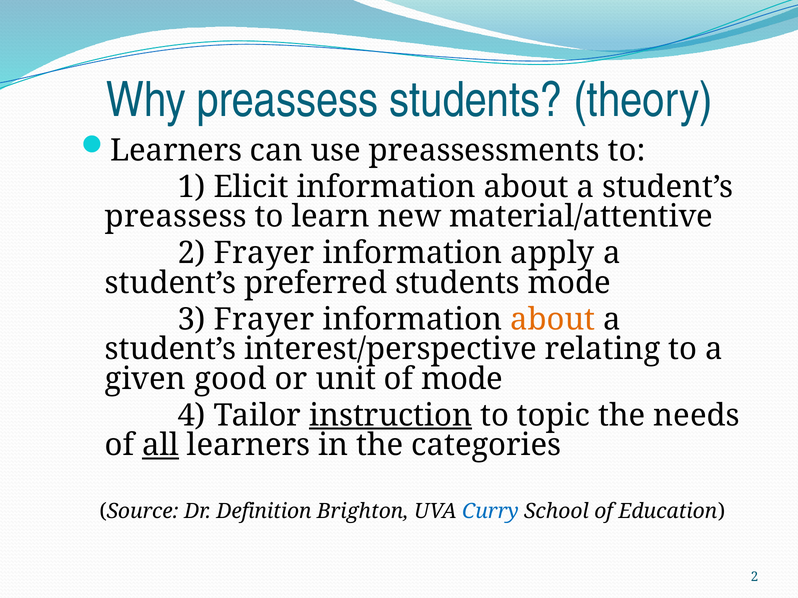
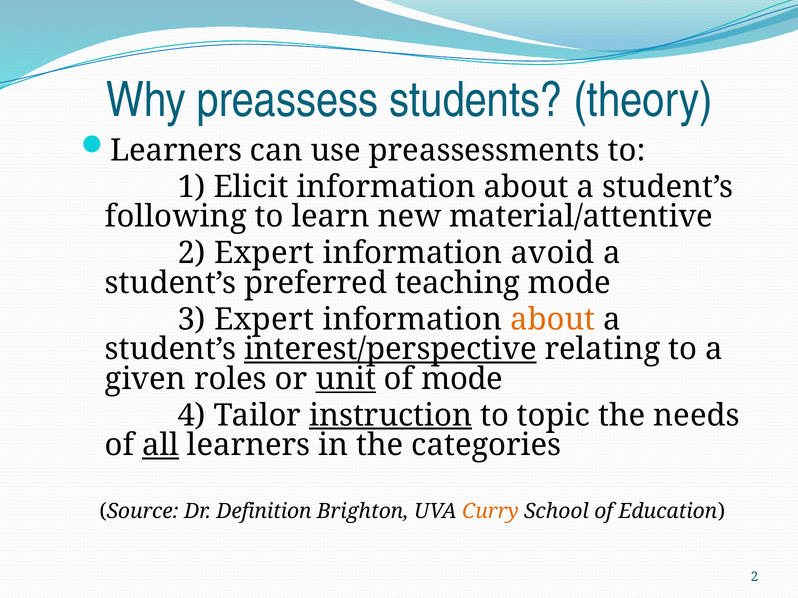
preassess: preassess -> following (176, 217)
2 Frayer: Frayer -> Expert (264, 253)
apply: apply -> avoid (552, 253)
preferred students: students -> teaching (458, 283)
3 Frayer: Frayer -> Expert (264, 320)
interest/perspective underline: none -> present (390, 349)
good: good -> roles (230, 379)
unit underline: none -> present (346, 379)
Curry colour: blue -> orange (490, 512)
